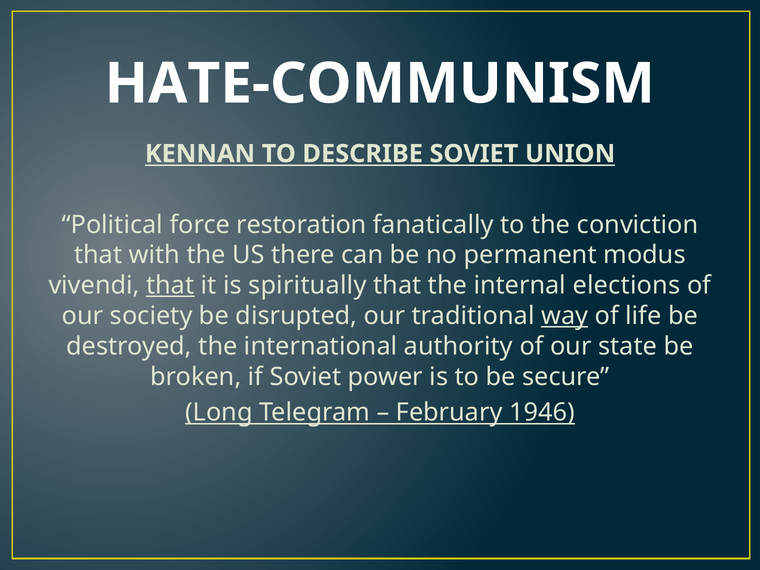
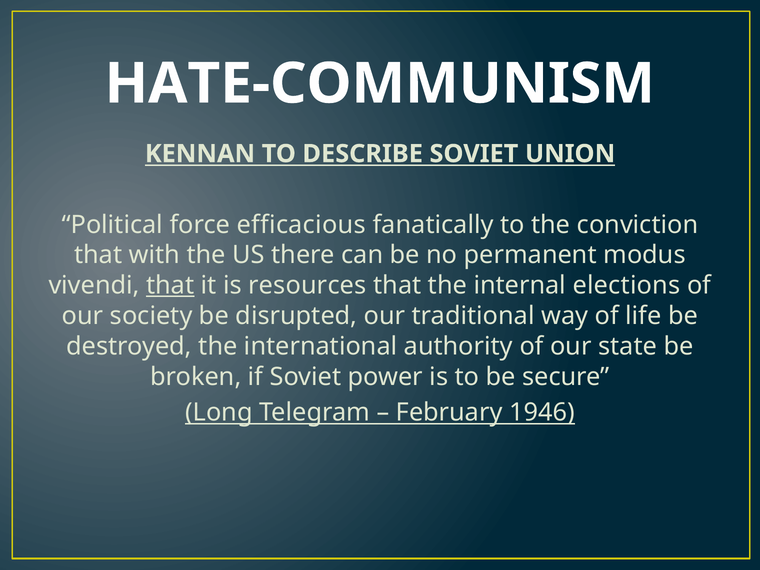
restoration: restoration -> efficacious (301, 225)
spiritually: spiritually -> resources (307, 285)
way underline: present -> none (565, 316)
